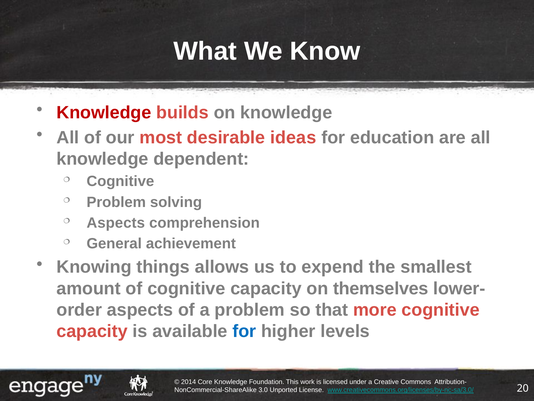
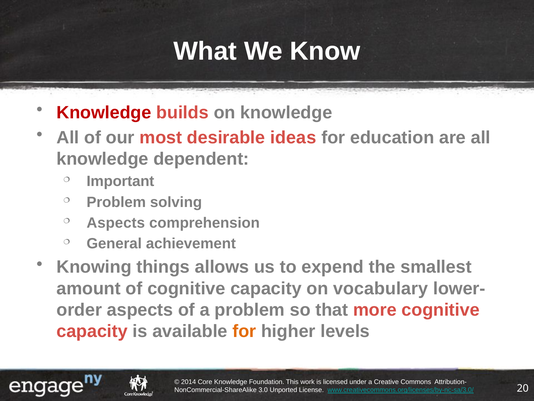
Cognitive: Cognitive -> Important (120, 181)
themselves: themselves -> vocabulary (381, 288)
for colour: blue -> orange (244, 331)
